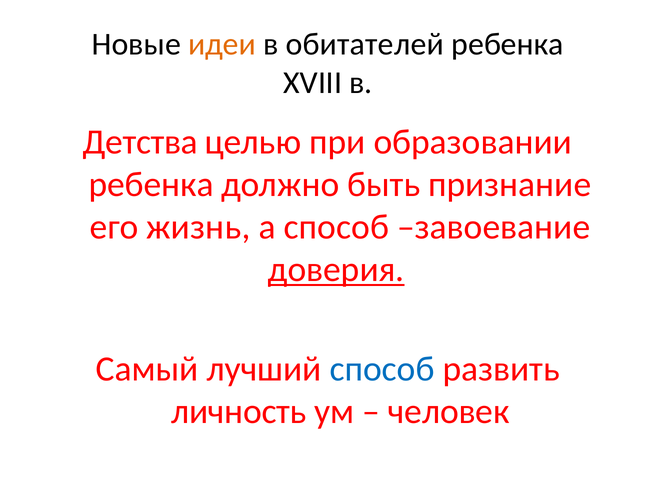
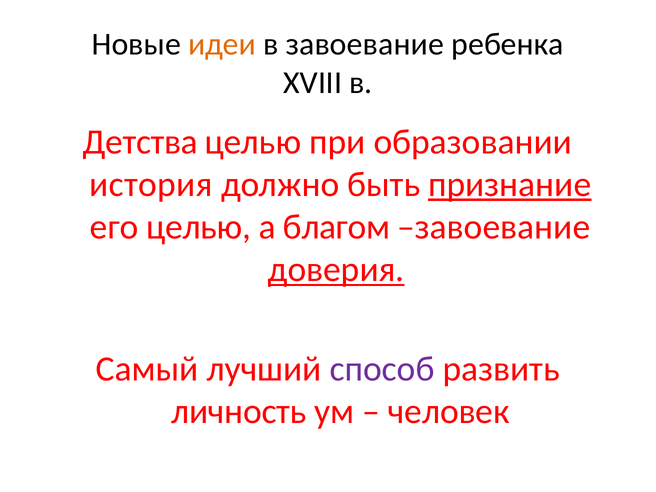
в обитателей: обитателей -> завоевание (365, 44)
ребенка: ребенка -> история (151, 184)
признание underline: none -> present (510, 184)
его жизнь: жизнь -> целью (199, 227)
а способ: способ -> благом (337, 227)
способ colour: blue -> purple (382, 369)
